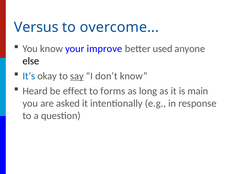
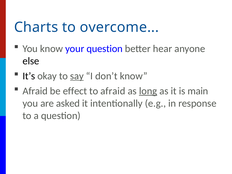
Versus: Versus -> Charts (36, 27)
your improve: improve -> question (105, 49)
used: used -> hear (163, 49)
It’s colour: blue -> black (29, 76)
Heard: Heard -> Afraid (35, 91)
to forms: forms -> afraid (113, 91)
long underline: none -> present (148, 91)
